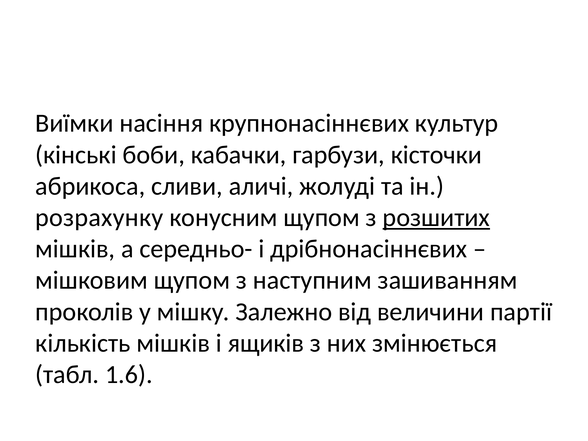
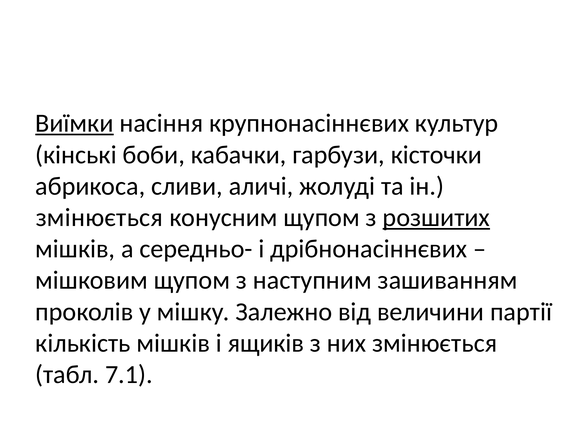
Виїмки underline: none -> present (74, 123)
розрахунку: розрахунку -> змінюється (99, 218)
1.6: 1.6 -> 7.1 (129, 375)
